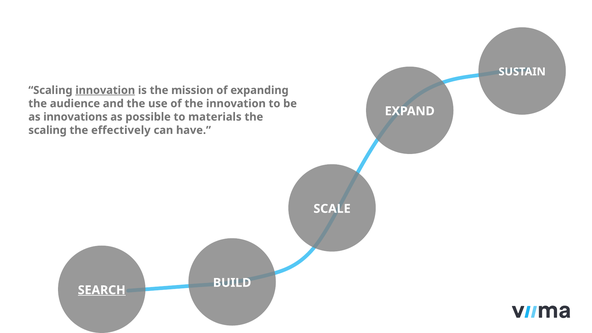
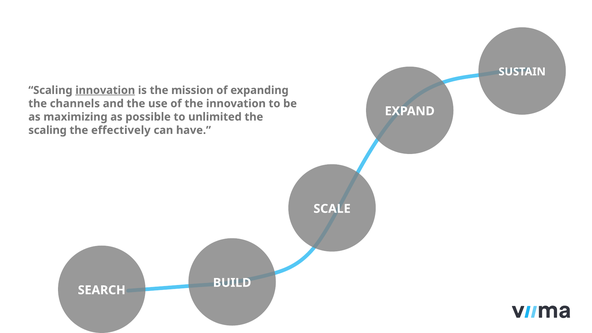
audience: audience -> channels (75, 104)
innovations: innovations -> maximizing (75, 117)
materials: materials -> unlimited (215, 117)
SEARCH underline: present -> none (102, 290)
